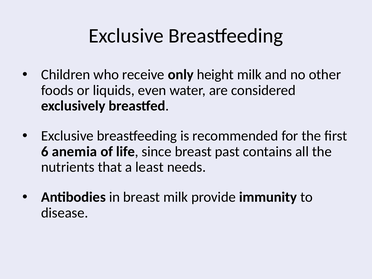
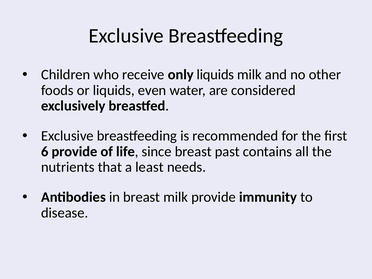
only height: height -> liquids (215, 75)
6 anemia: anemia -> provide (75, 152)
